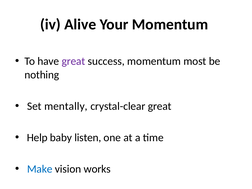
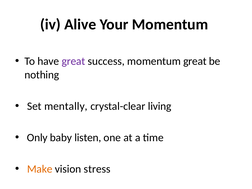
momentum most: most -> great (195, 61)
crystal-clear great: great -> living (160, 106)
Help: Help -> Only (37, 138)
Make colour: blue -> orange (40, 169)
works: works -> stress (97, 169)
